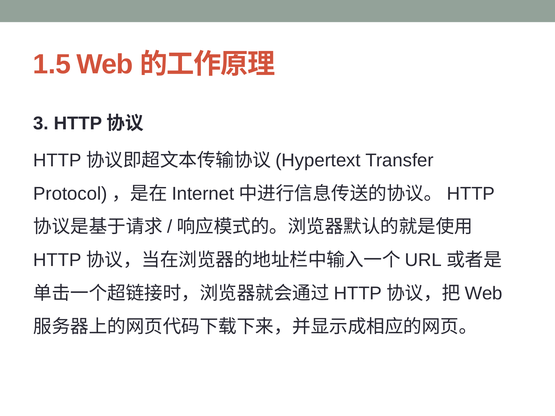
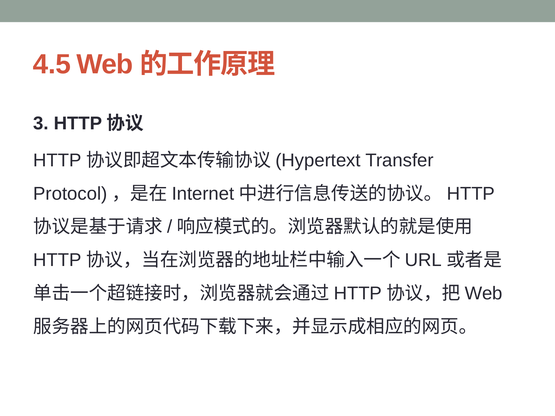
1.5: 1.5 -> 4.5 (52, 64)
